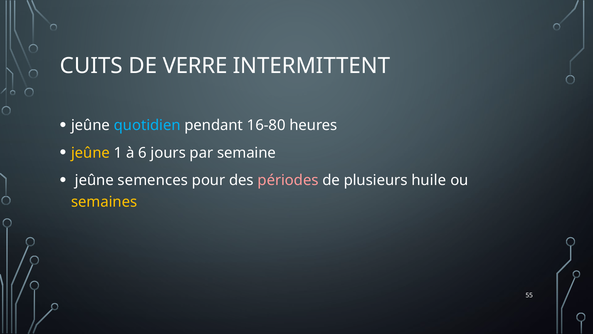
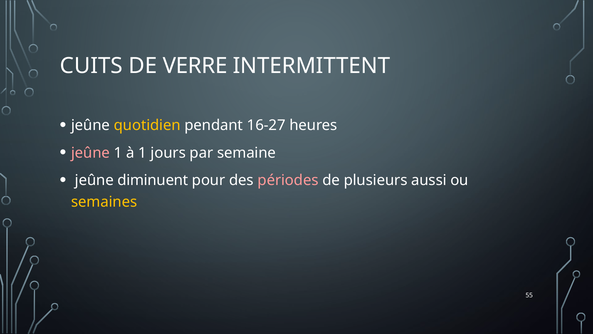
quotidien colour: light blue -> yellow (147, 125)
16-80: 16-80 -> 16-27 (266, 125)
jeûne colour: yellow -> pink (91, 153)
à 6: 6 -> 1 (143, 153)
semences: semences -> diminuent (153, 180)
huile: huile -> aussi (429, 180)
